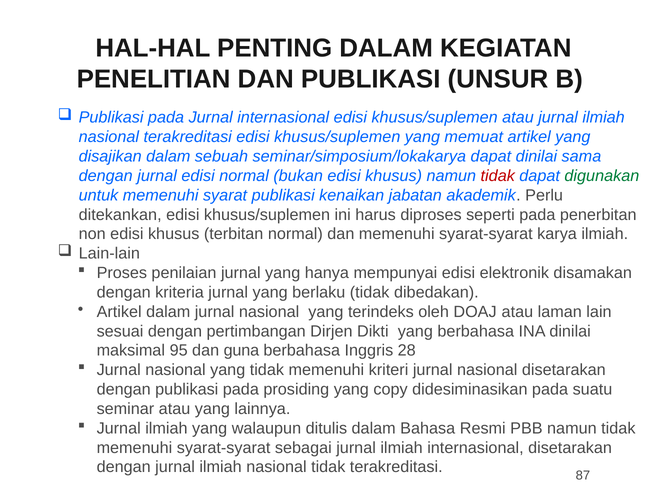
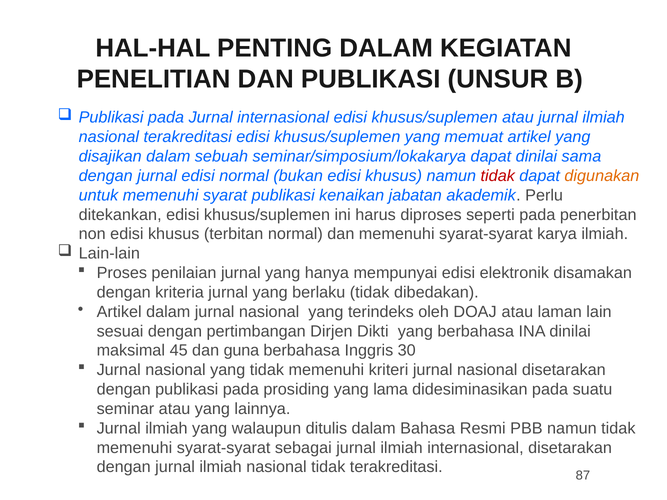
digunakan colour: green -> orange (602, 176)
95: 95 -> 45 (179, 351)
28: 28 -> 30 (407, 351)
copy: copy -> lama (391, 390)
